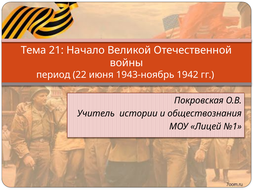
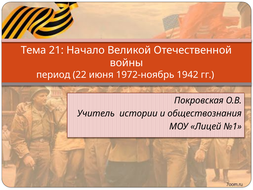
1943-ноябрь: 1943-ноябрь -> 1972-ноябрь (145, 75)
